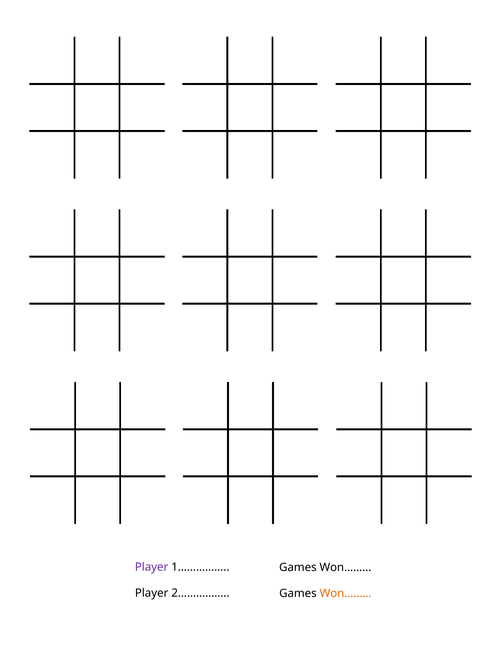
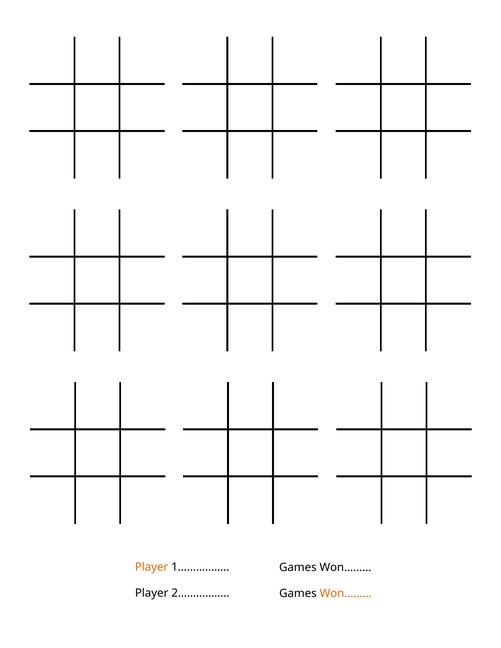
Player colour: purple -> orange (152, 567)
